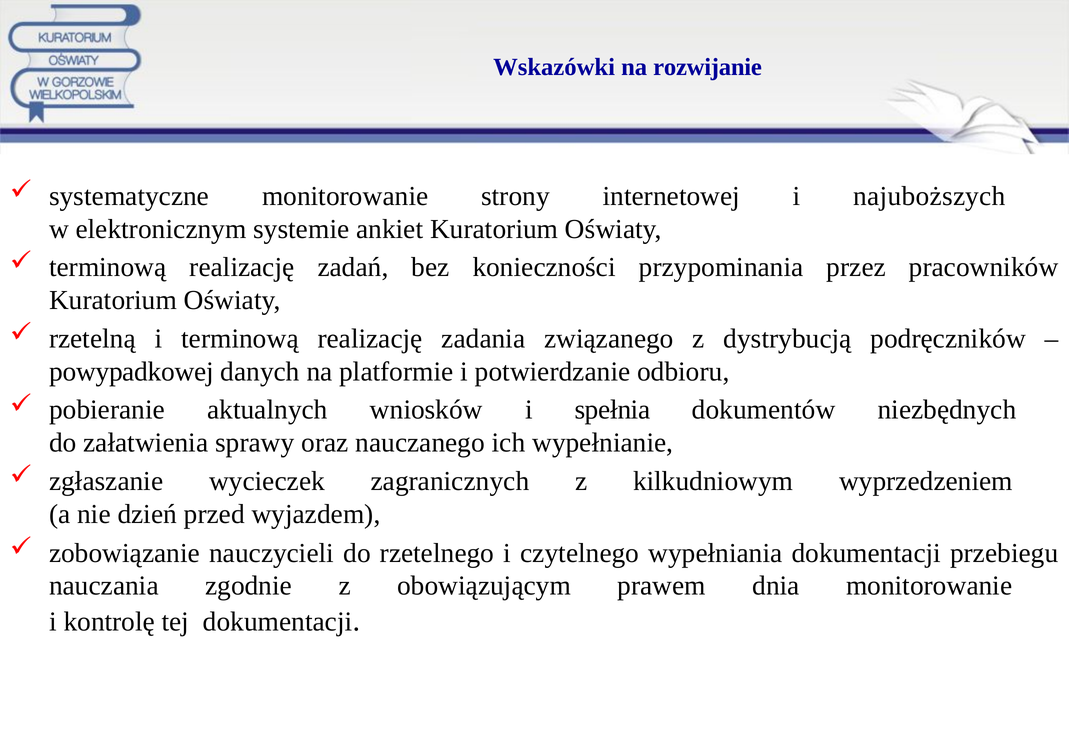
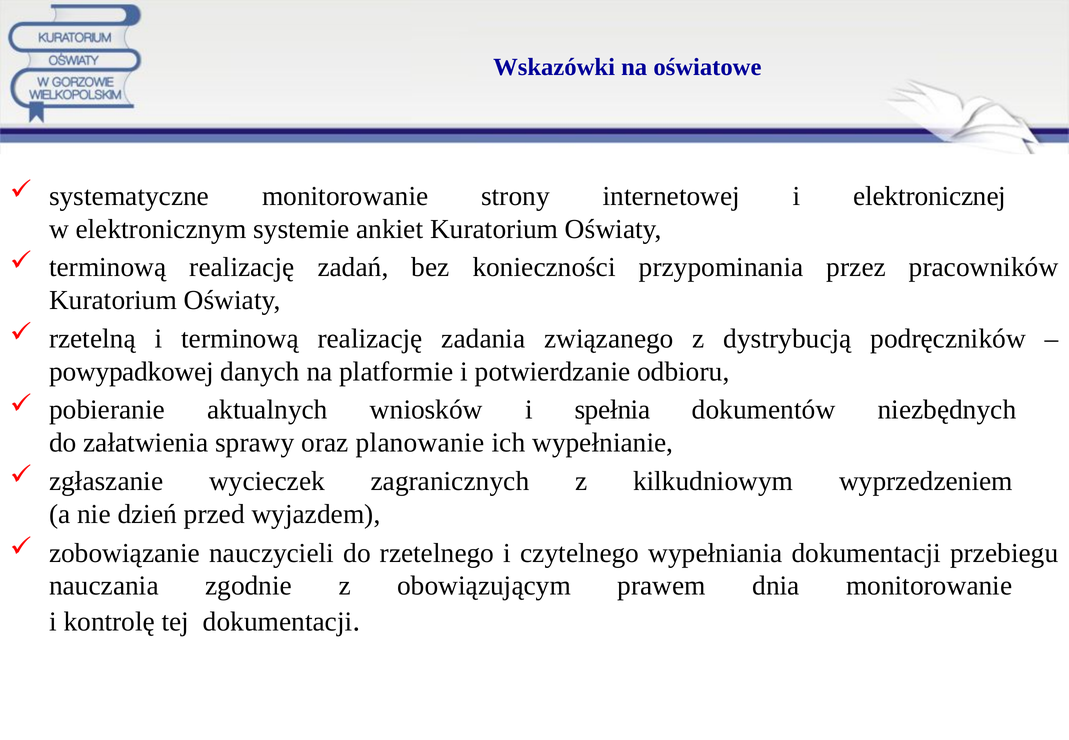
rozwijanie: rozwijanie -> oświatowe (707, 67)
najuboższych: najuboższych -> elektronicznej (930, 196)
nauczanego: nauczanego -> planowanie (420, 443)
